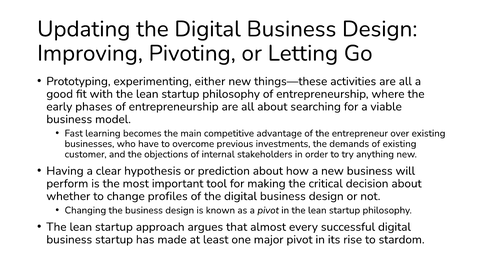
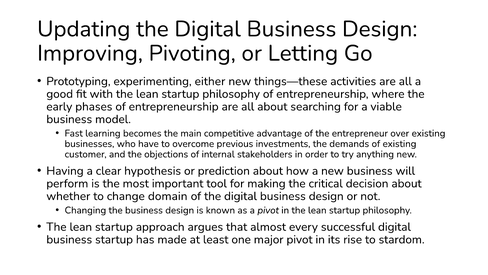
profiles: profiles -> domain (168, 196)
